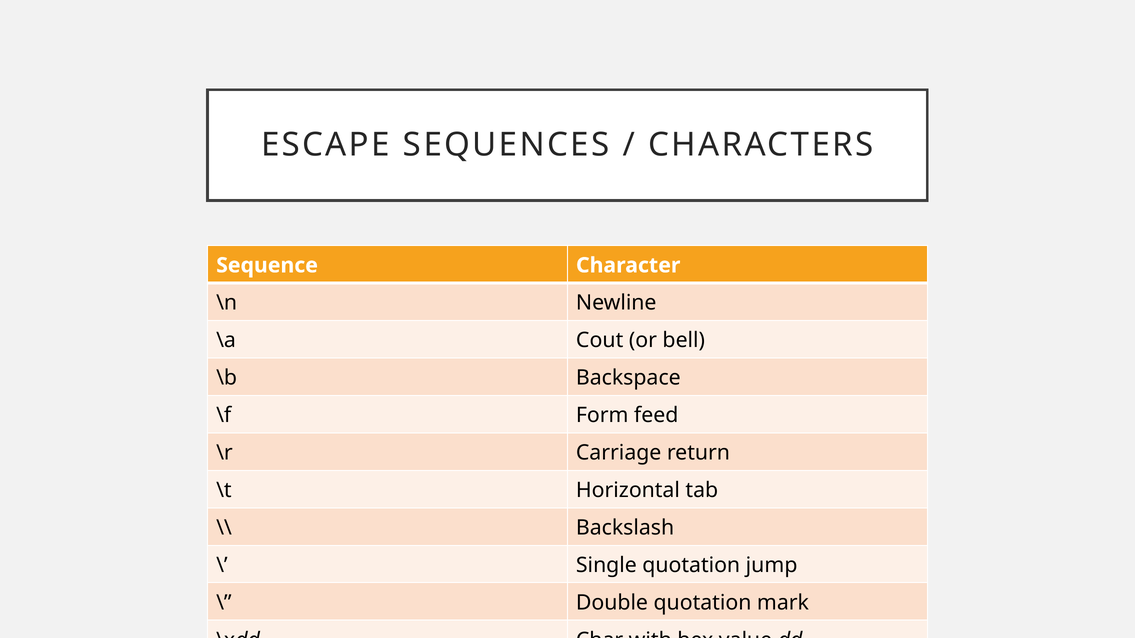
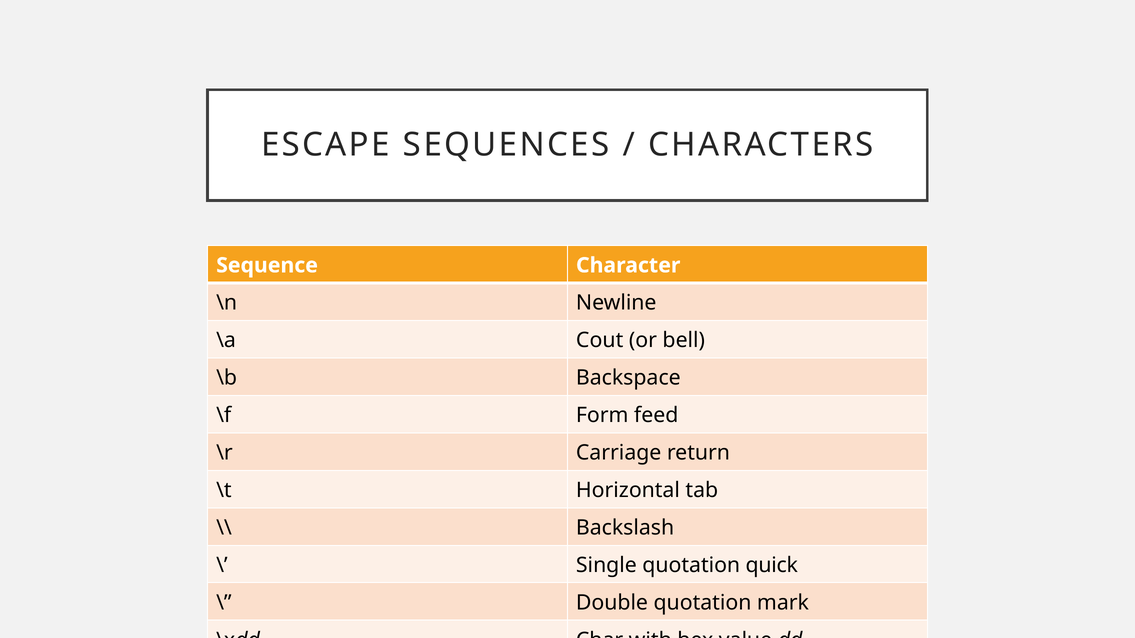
jump: jump -> quick (772, 566)
